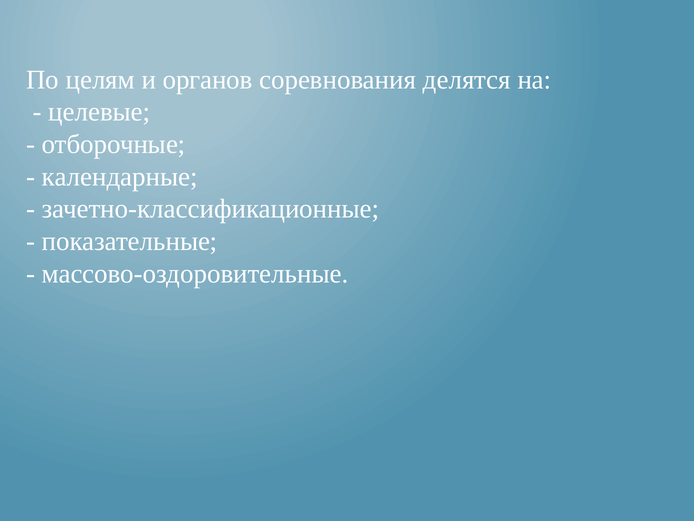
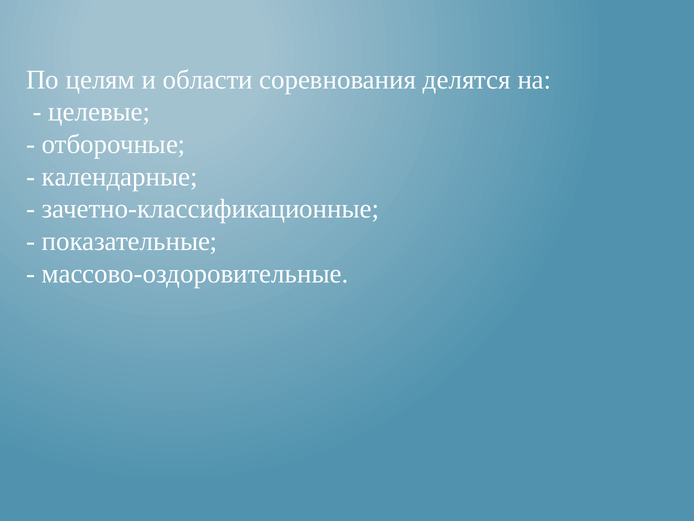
органов: органов -> области (208, 80)
